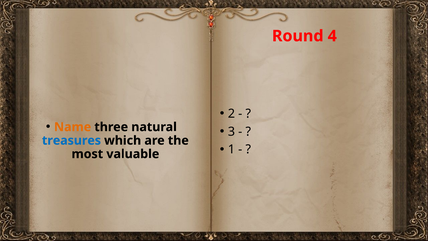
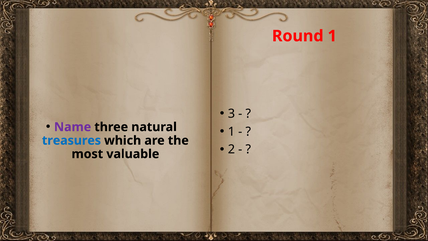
Round 4: 4 -> 1 (332, 36)
2: 2 -> 3 (231, 113)
Name colour: orange -> purple (73, 127)
3: 3 -> 1 (231, 131)
1: 1 -> 2 (231, 149)
